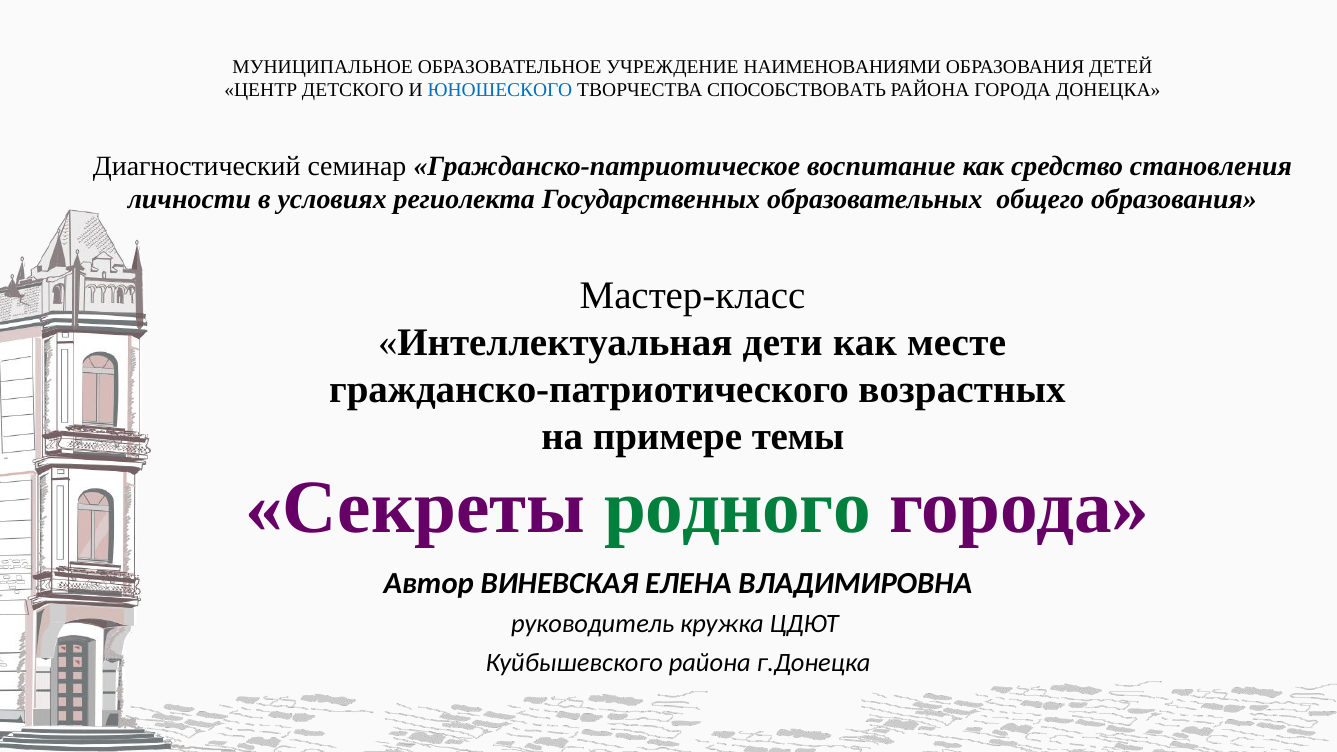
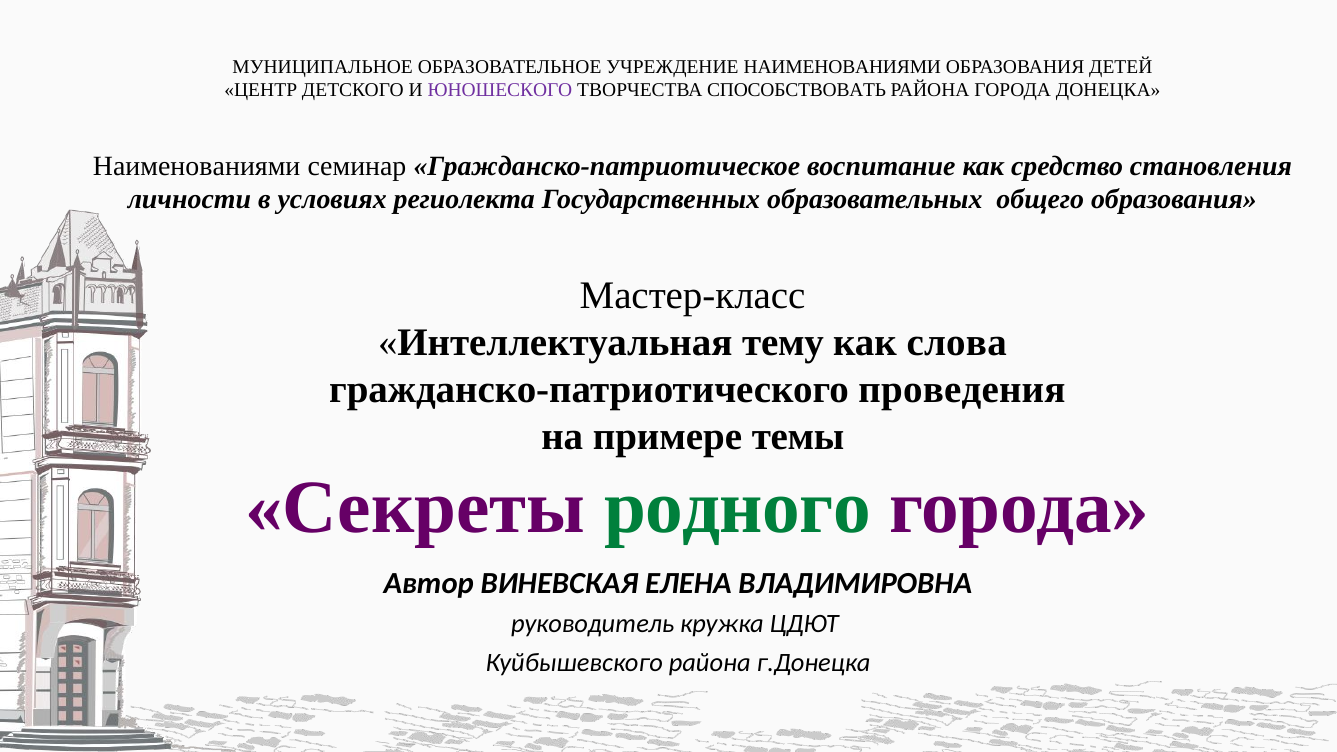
ЮНОШЕСКОГО colour: blue -> purple (500, 90)
Диагностический: Диагностический -> Наименованиями (197, 166)
дети: дети -> тему (783, 343)
месте: месте -> слова (957, 343)
возрастных: возрастных -> проведения (962, 389)
